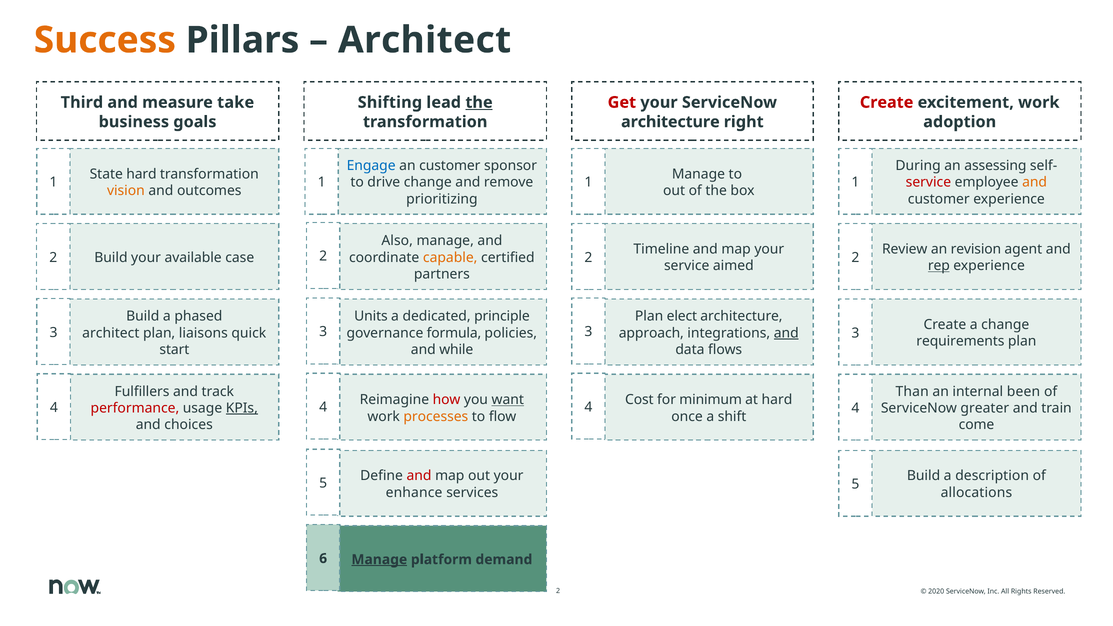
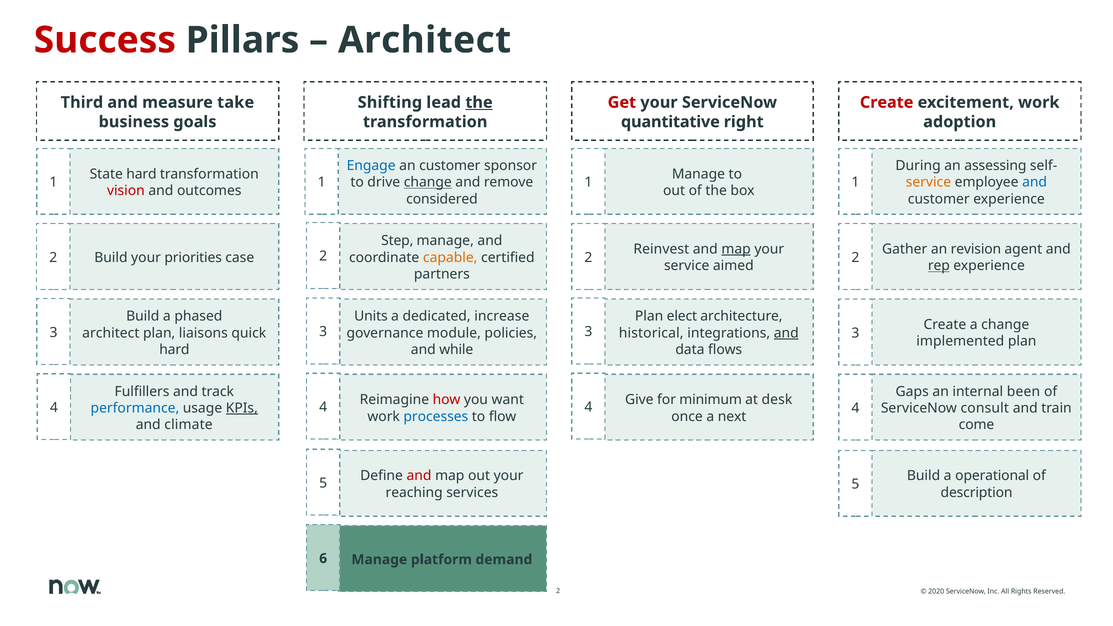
Success colour: orange -> red (105, 40)
architecture: architecture -> quantitative (670, 122)
change underline: none -> present (428, 182)
service colour: red -> orange (928, 182)
and colour: orange -> blue (1035, 182)
vision colour: orange -> red (126, 191)
prioritizing: prioritizing -> considered (442, 199)
Also: Also -> Step (397, 241)
Timeline: Timeline -> Reinvest (661, 249)
map underline: none -> present (736, 249)
Review: Review -> Gather (905, 249)
available: available -> priorities (193, 258)
principle: principle -> increase (502, 316)
formula: formula -> module (454, 333)
approach: approach -> historical (651, 333)
requirements: requirements -> implemented (960, 341)
start: start -> hard (174, 350)
Than: Than -> Gaps (912, 392)
want underline: present -> none (508, 400)
Cost: Cost -> Give (639, 400)
at hard: hard -> desk (777, 400)
performance colour: red -> blue (135, 408)
greater: greater -> consult (985, 408)
processes colour: orange -> blue (436, 417)
shift: shift -> next (732, 417)
choices: choices -> climate (188, 425)
description: description -> operational (992, 476)
enhance: enhance -> reaching (414, 493)
allocations: allocations -> description (977, 493)
Manage underline: present -> none (379, 560)
